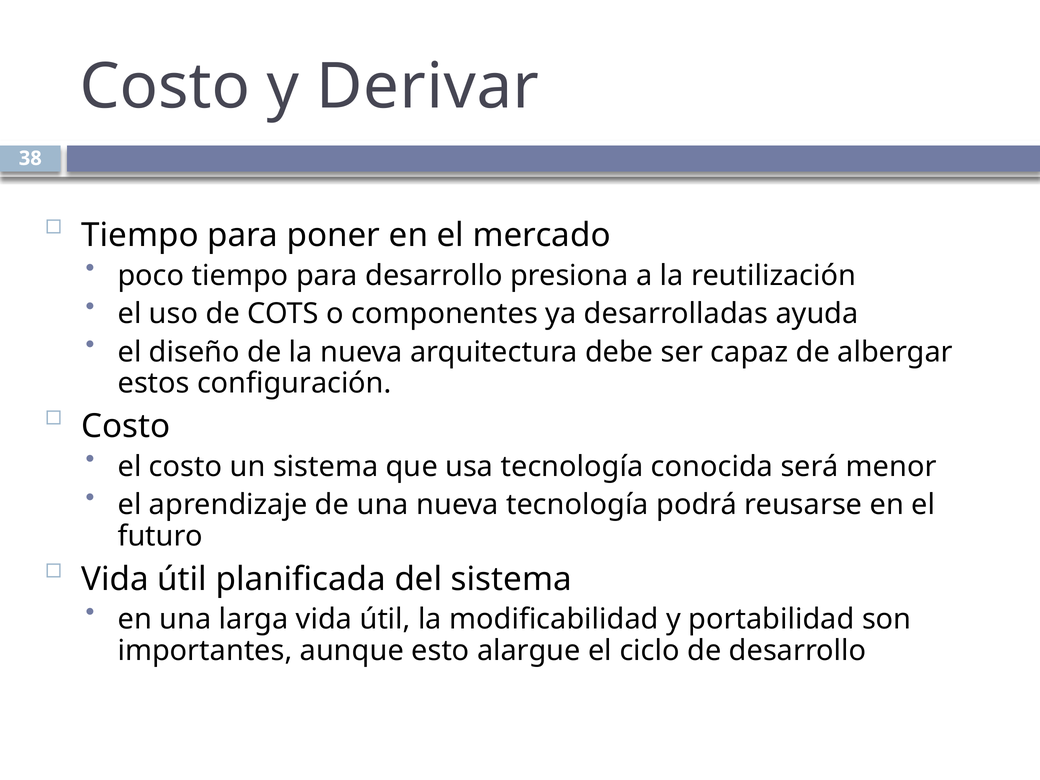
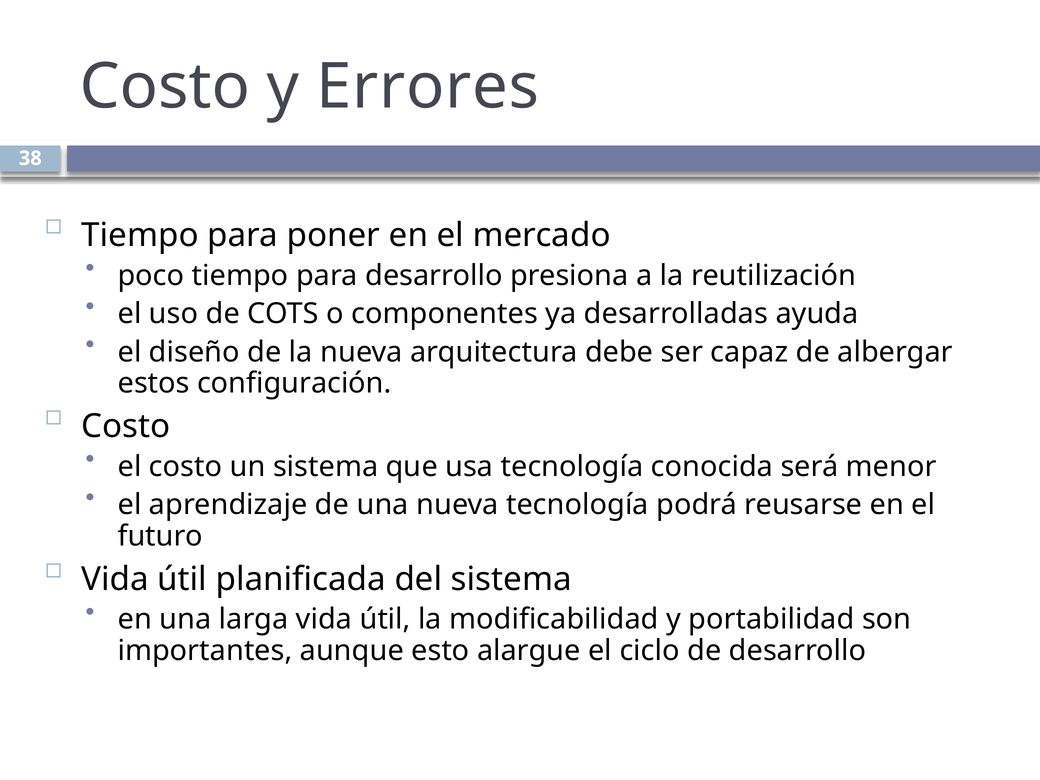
Derivar: Derivar -> Errores (428, 87)
